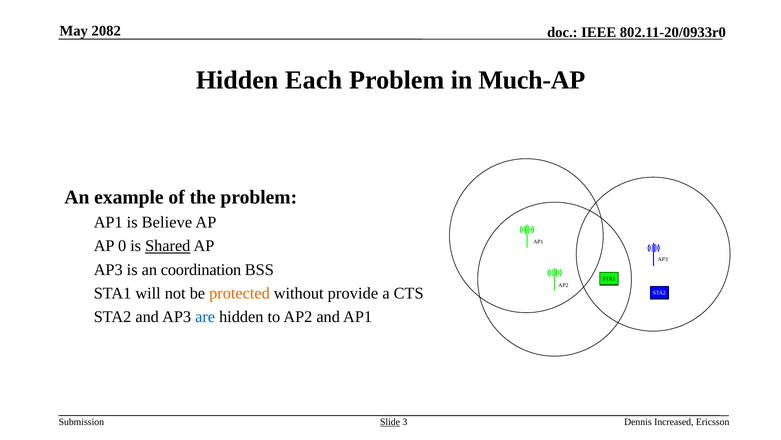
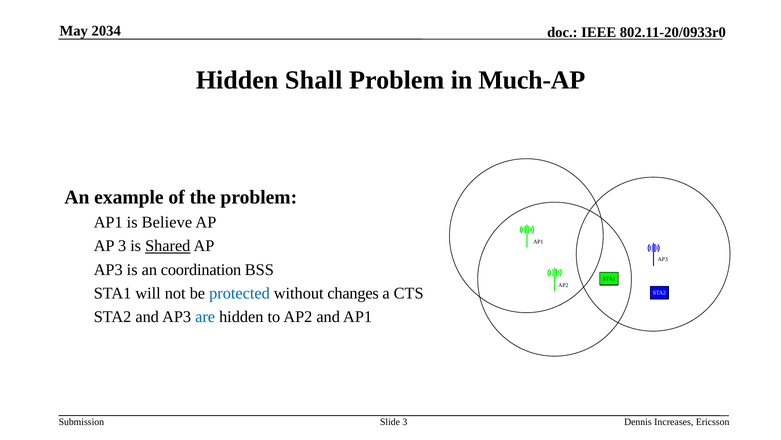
2082: 2082 -> 2034 (106, 31)
Each: Each -> Shall (314, 80)
AP 0: 0 -> 3 (122, 246)
protected colour: orange -> blue (239, 293)
provide: provide -> changes (353, 293)
Slide underline: present -> none (390, 421)
Increased: Increased -> Increases (674, 421)
